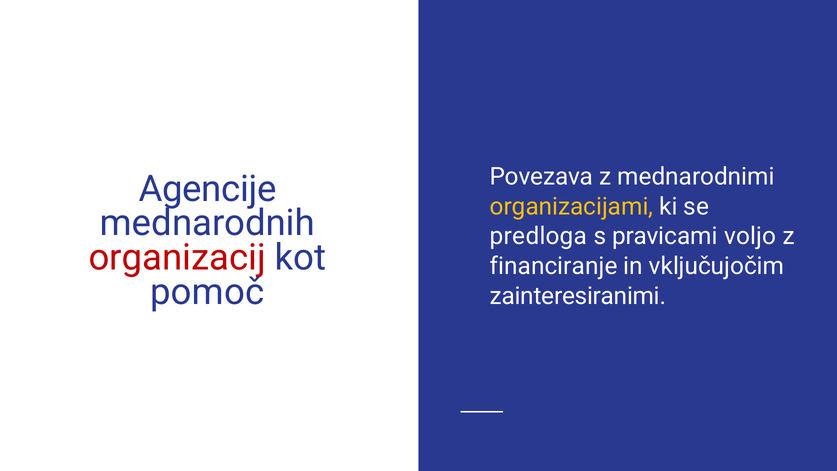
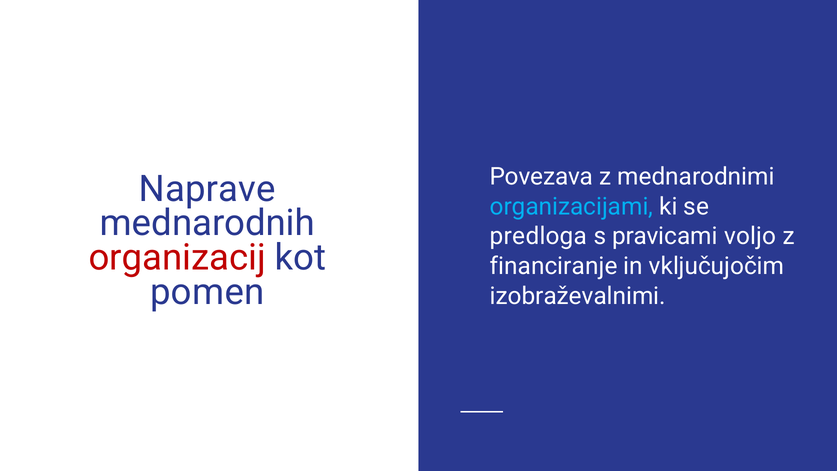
Agencije: Agencije -> Naprave (207, 189)
organizacijami colour: yellow -> light blue (572, 206)
pomoč: pomoč -> pomen (207, 292)
zainteresiranimi: zainteresiranimi -> izobraževalnimi (578, 296)
